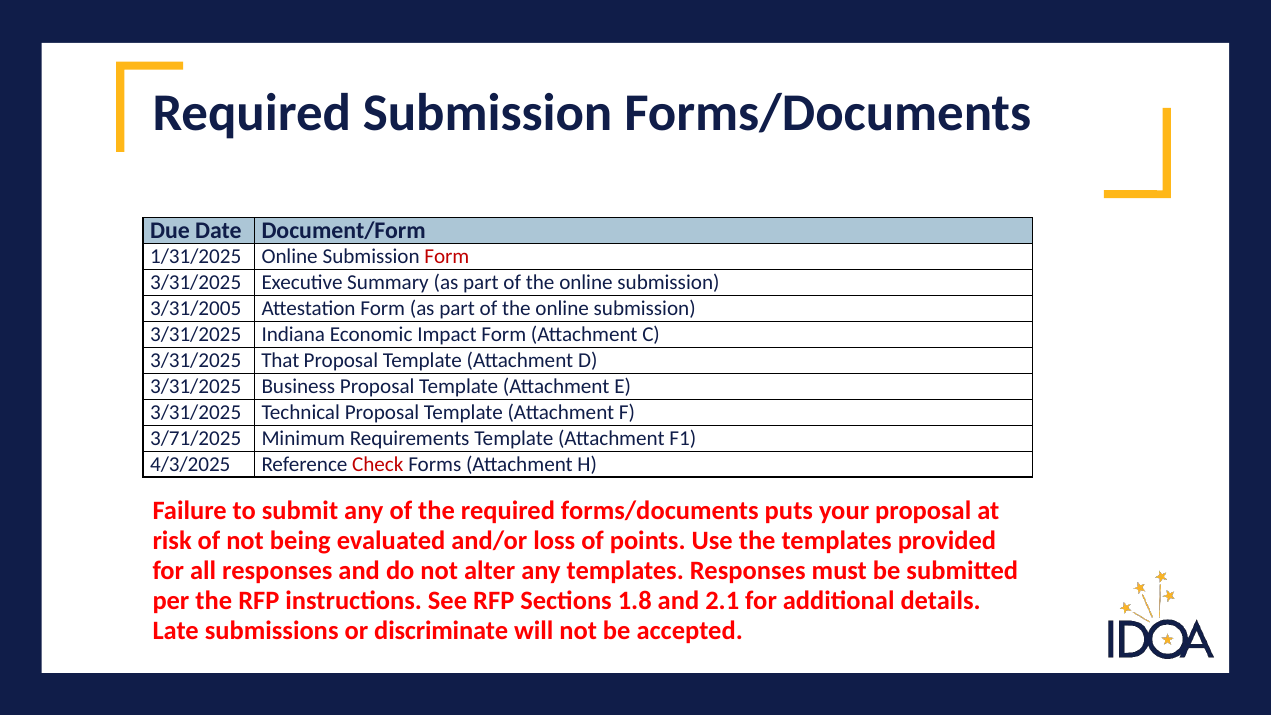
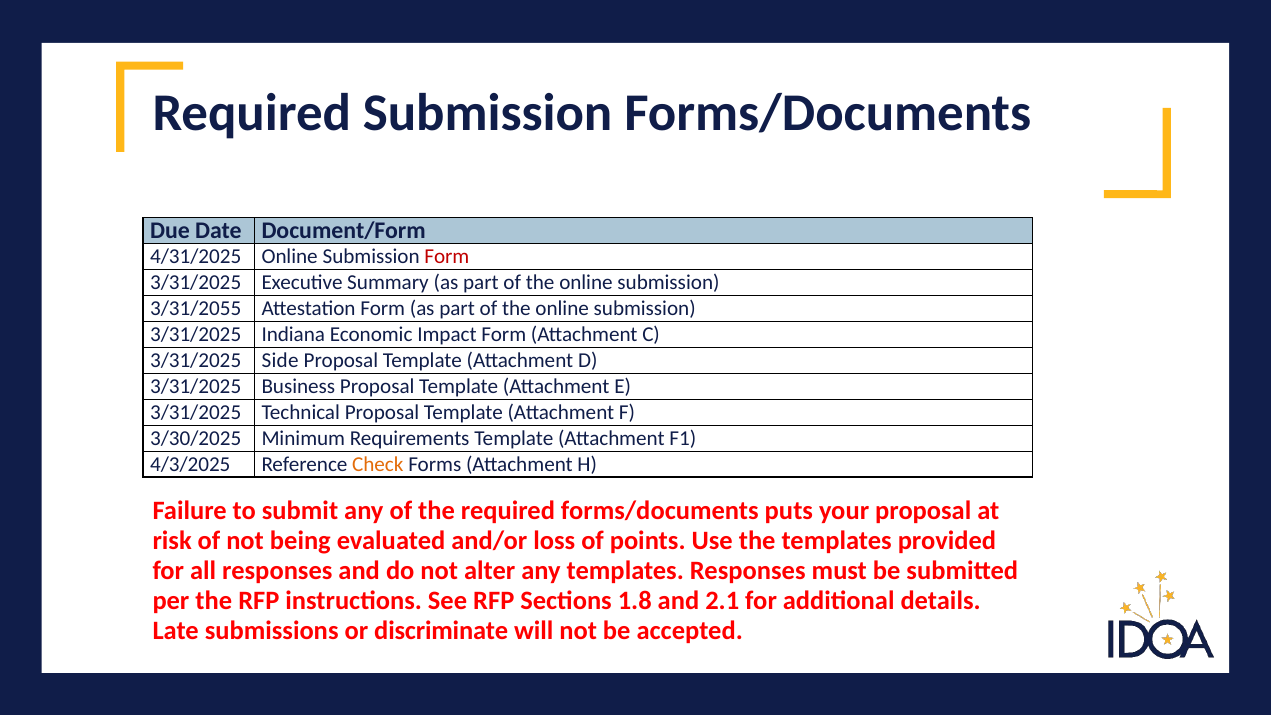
1/31/2025: 1/31/2025 -> 4/31/2025 (196, 257)
3/31/2005: 3/31/2005 -> 3/31/2055 (196, 309)
That: That -> Side (280, 361)
3/71/2025: 3/71/2025 -> 3/30/2025 (196, 438)
Check colour: red -> orange (378, 464)
